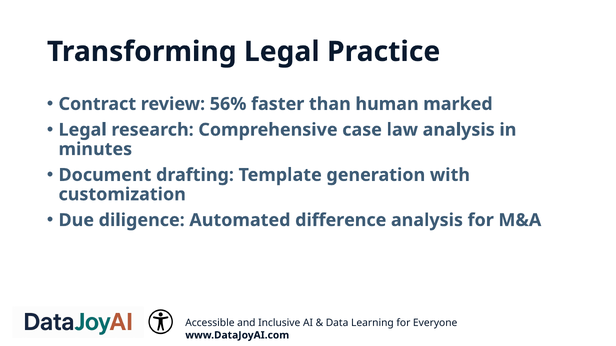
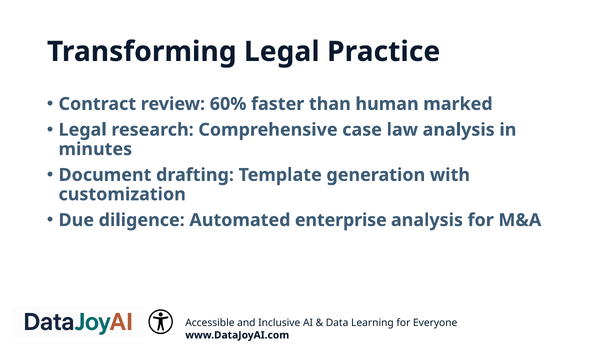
56%: 56% -> 60% (228, 104)
difference: difference -> enterprise (341, 220)
